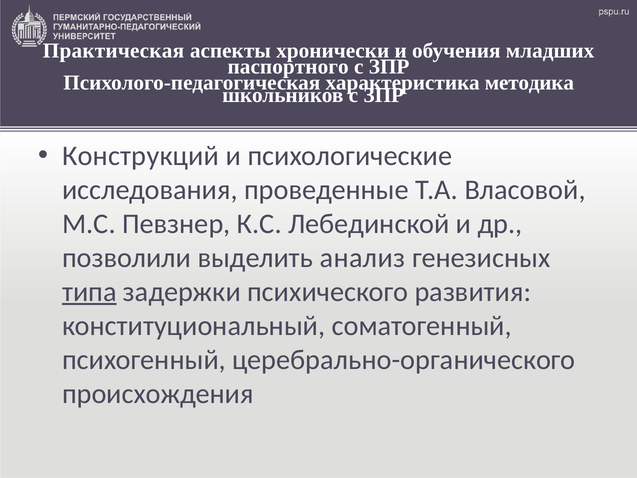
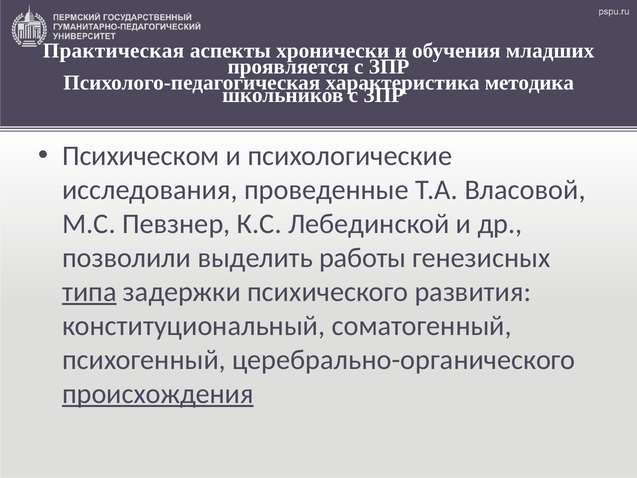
паспортного: паспортного -> проявляется (288, 67)
Конструкций: Конструкций -> Психическом (141, 156)
анализ: анализ -> работы (363, 258)
происхождения underline: none -> present (158, 394)
